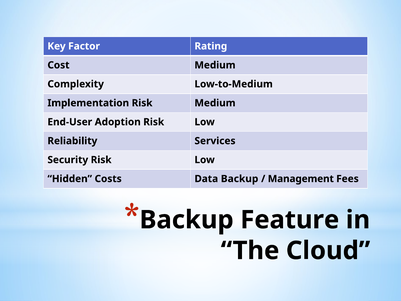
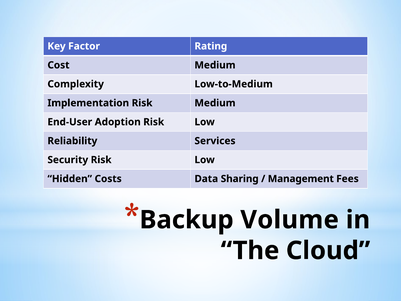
Data Backup: Backup -> Sharing (240, 179)
Feature: Feature -> Volume (290, 220)
